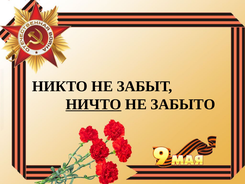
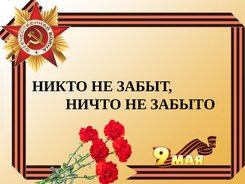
НИЧТО underline: present -> none (94, 104)
